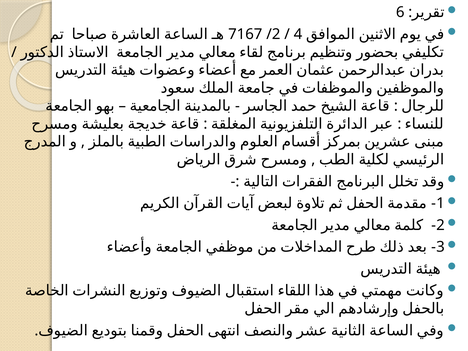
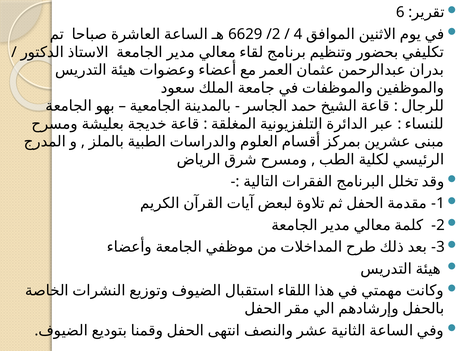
7167: 7167 -> 6629 (245, 34)
